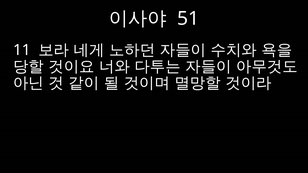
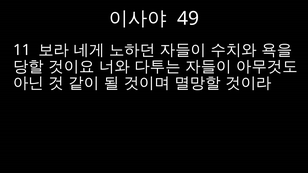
51: 51 -> 49 (188, 19)
